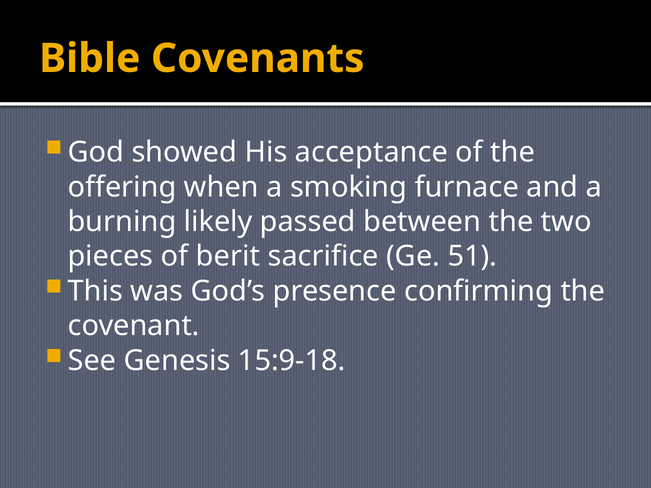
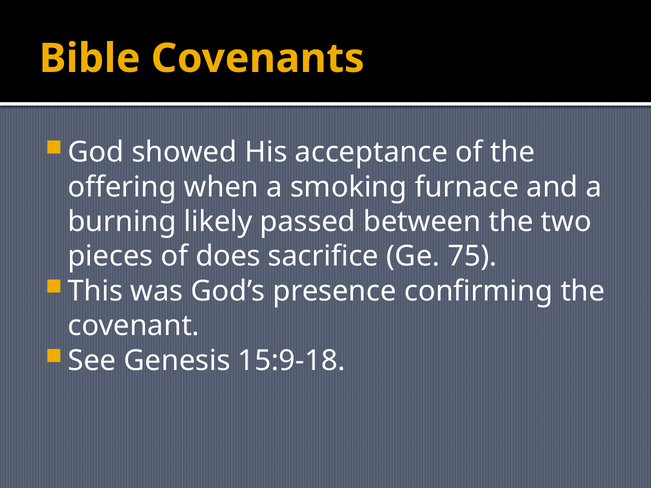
berit: berit -> does (228, 257)
51: 51 -> 75 (472, 257)
